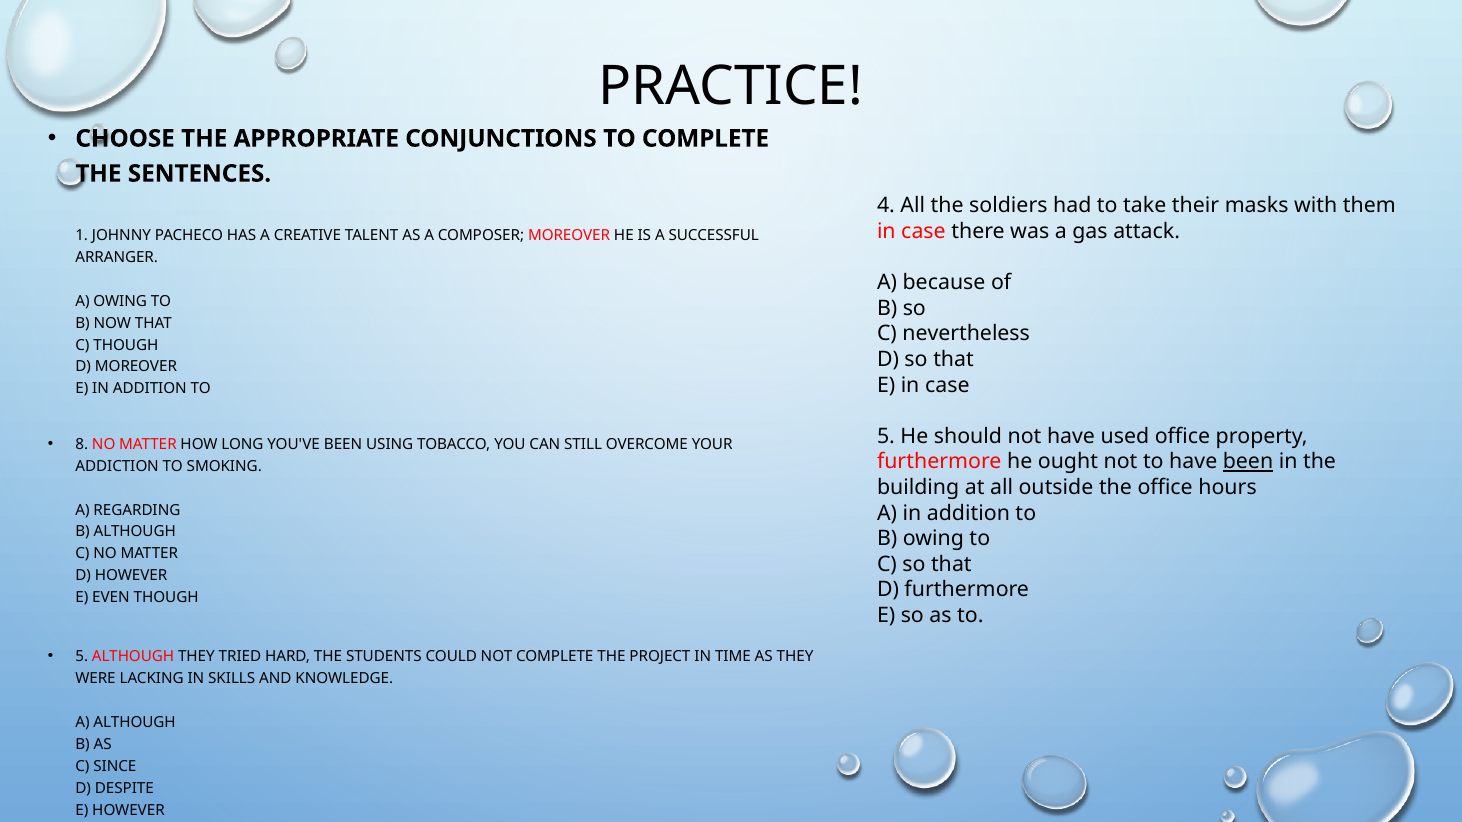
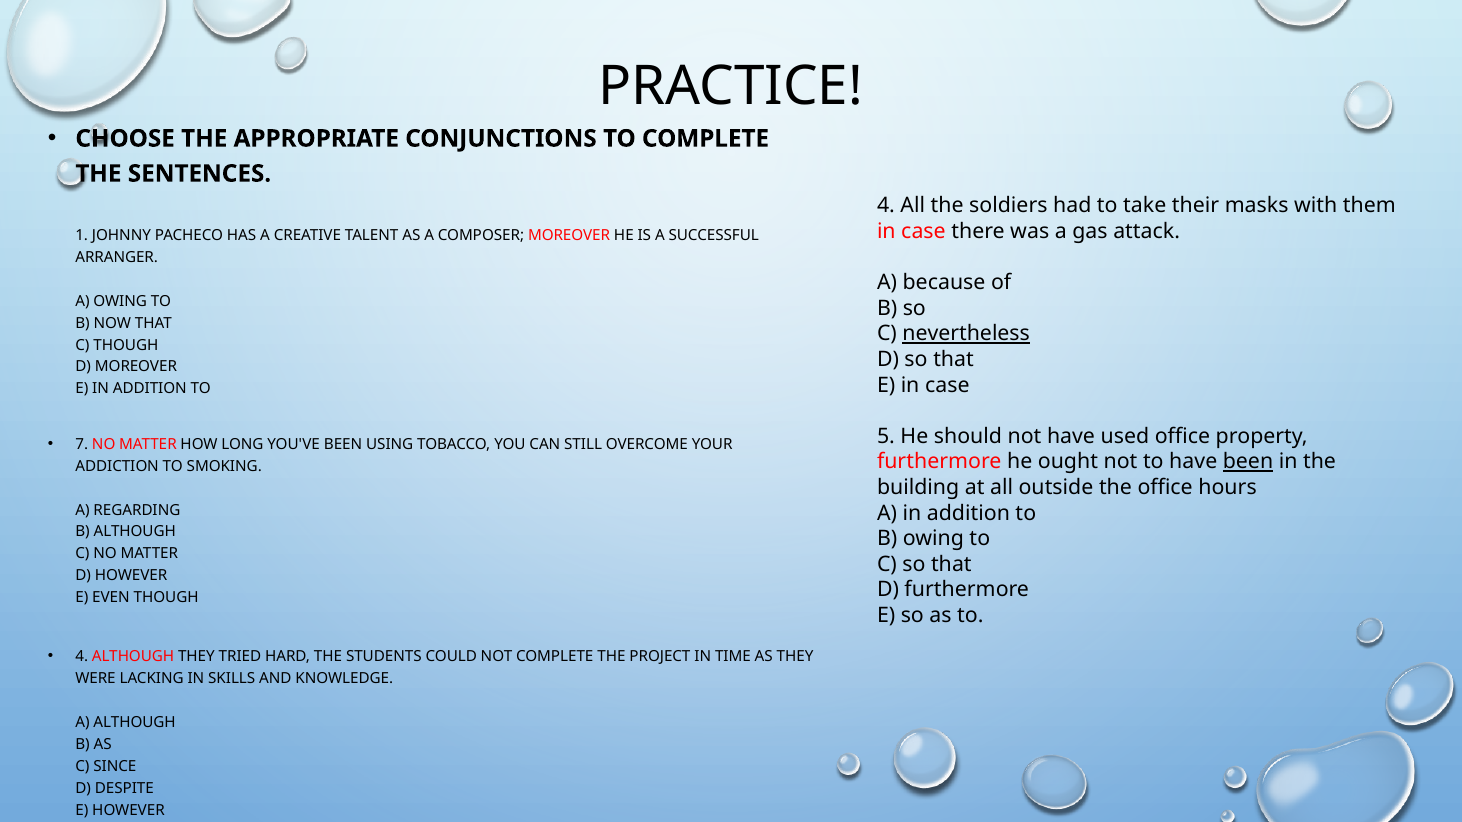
nevertheless underline: none -> present (966, 334)
8: 8 -> 7 (82, 444)
5: 5 -> 4 (82, 657)
